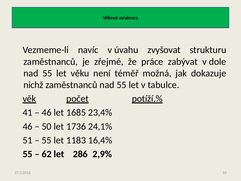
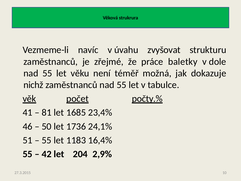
zabývat: zabývat -> baletky (183, 62)
potíží.%: potíží.% -> počty.% (147, 99)
46: 46 -> 81 (47, 112)
62: 62 -> 42 (47, 154)
286: 286 -> 204 (80, 154)
